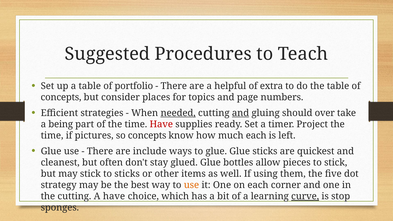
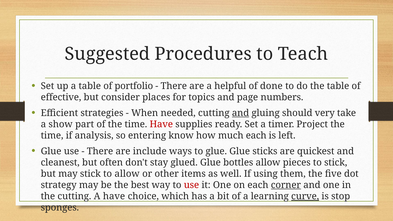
extra: extra -> done (271, 86)
concepts: concepts -> effective (61, 97)
needed underline: present -> none (178, 113)
over: over -> very (325, 113)
being: being -> show (61, 124)
pictures: pictures -> analysis (94, 136)
so concepts: concepts -> entering (147, 136)
to sticks: sticks -> allow (127, 174)
use colour: orange -> red (191, 185)
corner underline: none -> present (286, 185)
